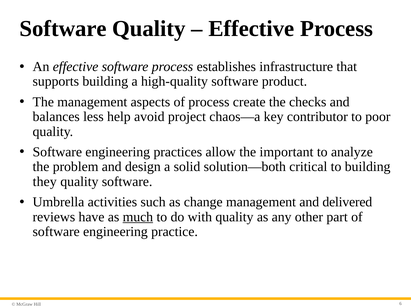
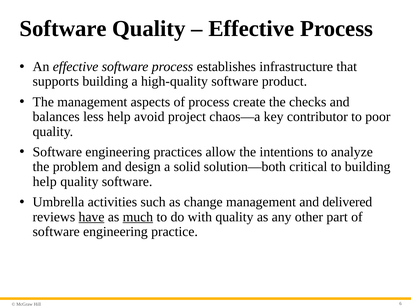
important: important -> intentions (287, 152)
they: they -> help (45, 182)
have underline: none -> present (91, 217)
